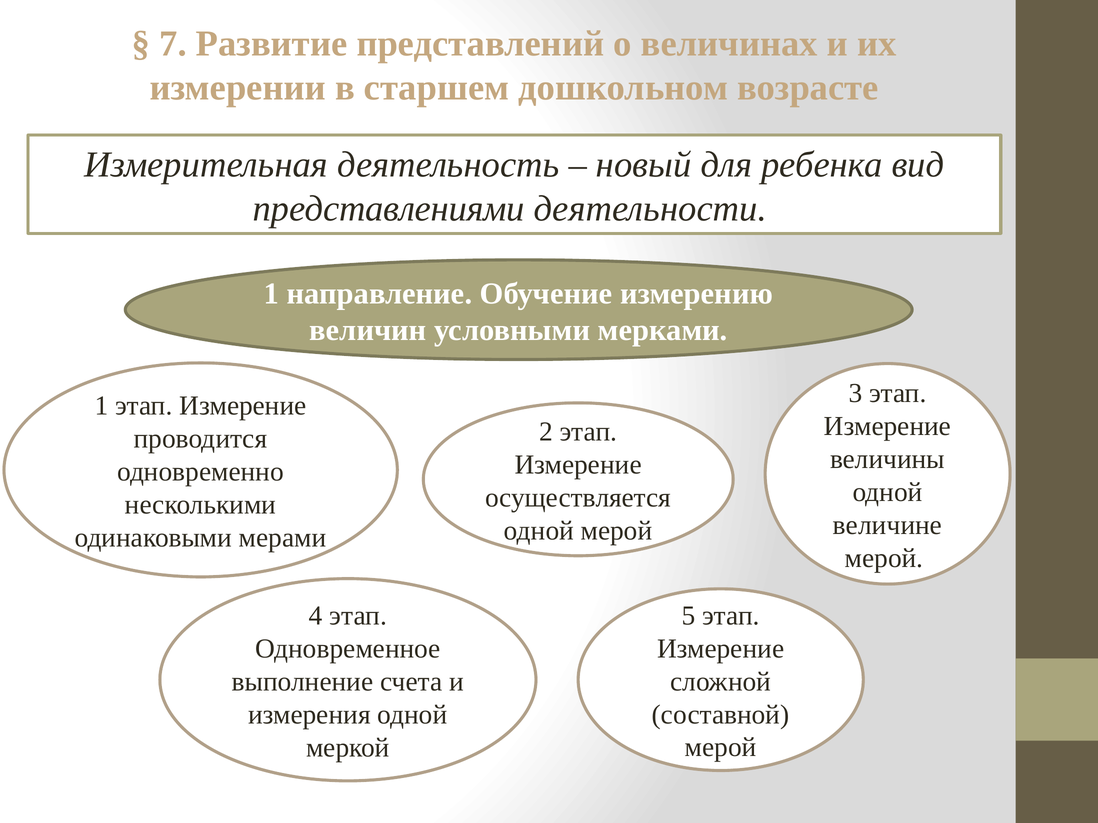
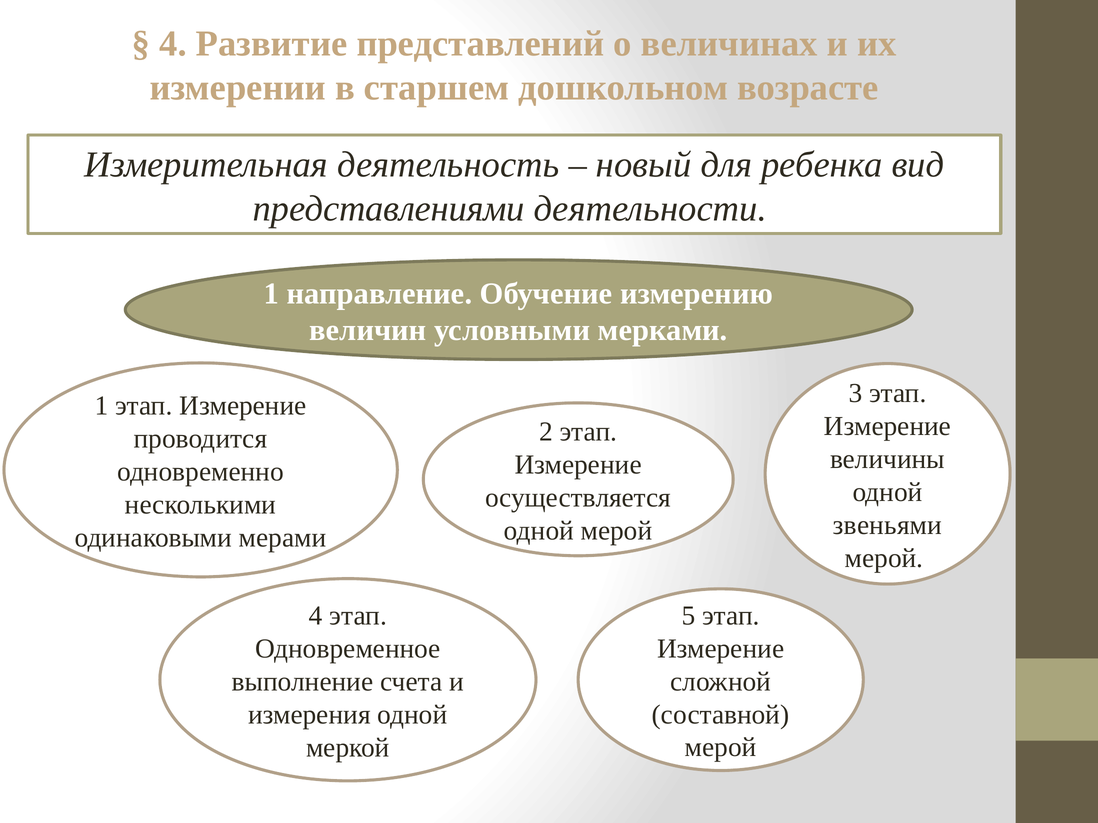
7: 7 -> 4 (173, 44)
величине: величине -> звеньями (887, 525)
